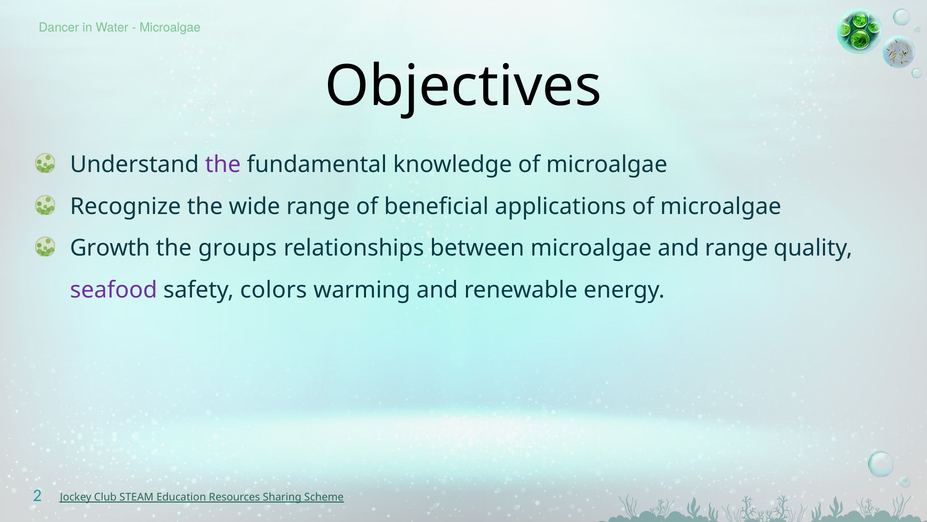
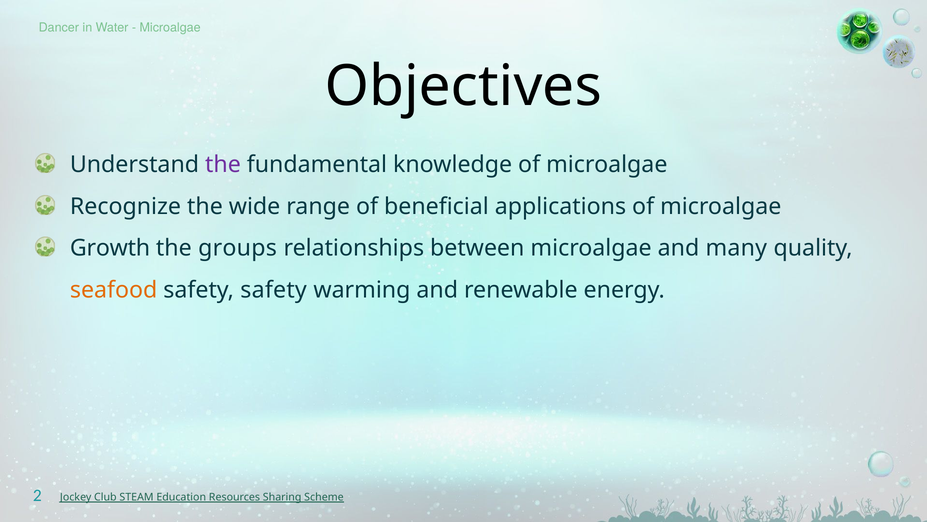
and range: range -> many (736, 248)
seafood colour: purple -> orange (114, 290)
safety colors: colors -> safety (274, 290)
